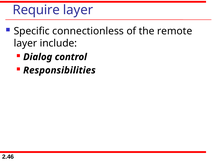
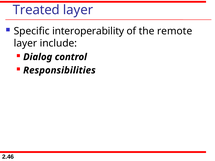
Require: Require -> Treated (36, 10)
connectionless: connectionless -> interoperability (88, 31)
